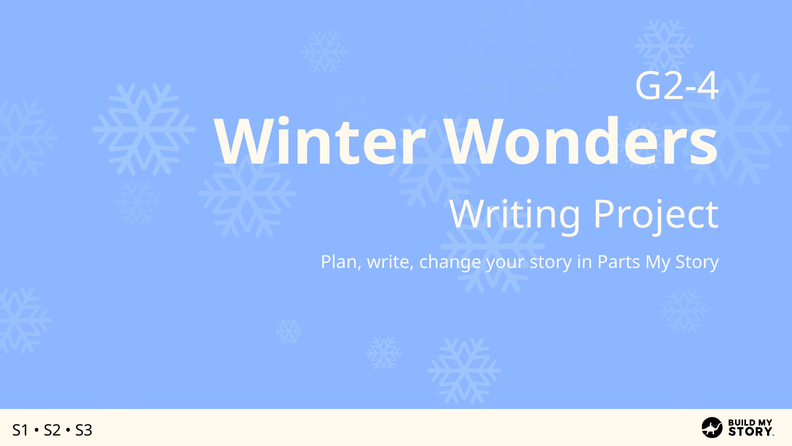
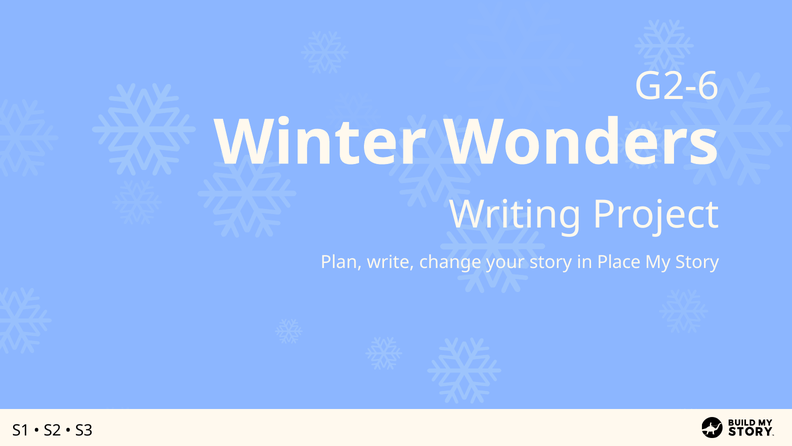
G2-4: G2-4 -> G2-6 (677, 86)
Parts: Parts -> Place (619, 262)
